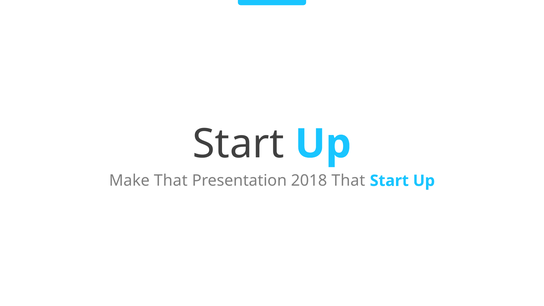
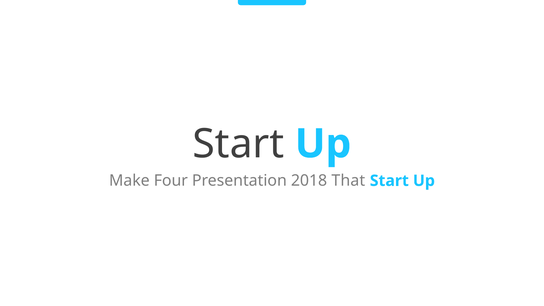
Make That: That -> Four (171, 181)
